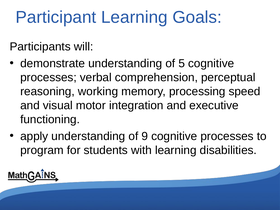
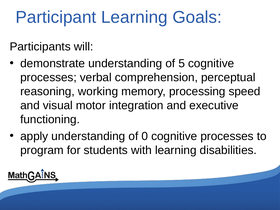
9: 9 -> 0 (145, 136)
